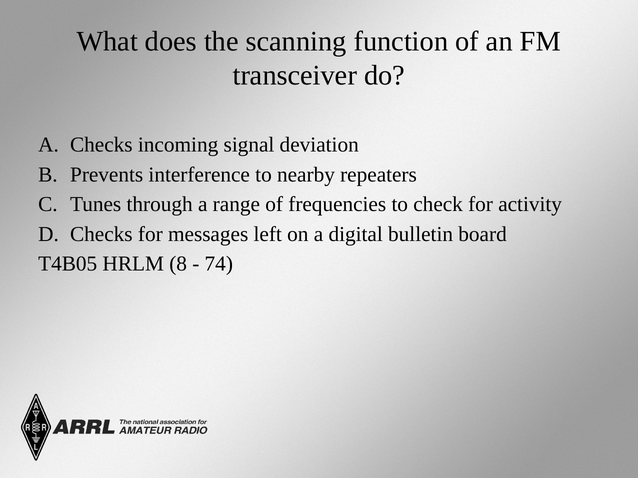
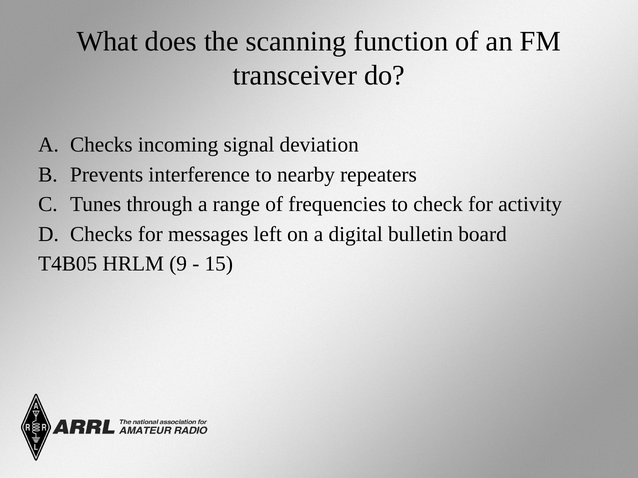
8: 8 -> 9 (178, 264)
74: 74 -> 15 (219, 264)
